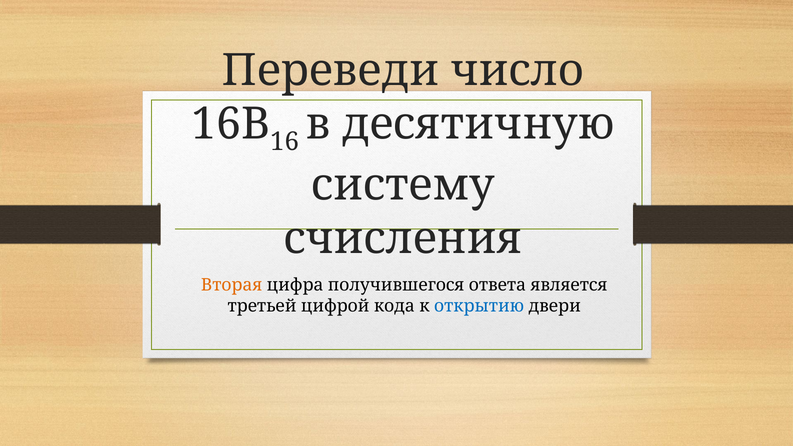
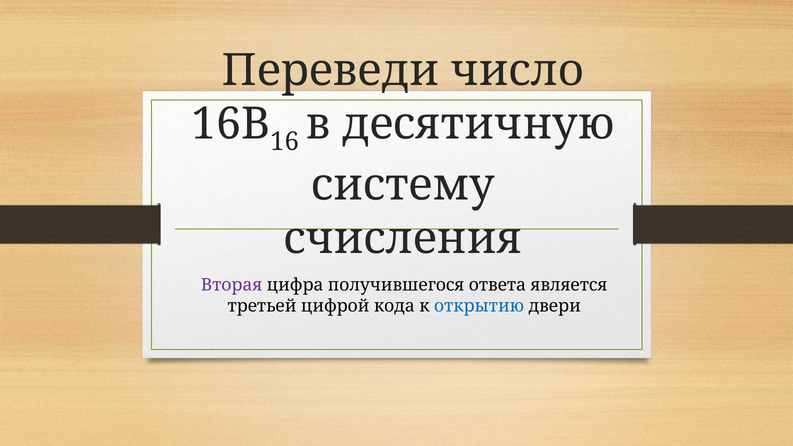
Вторая colour: orange -> purple (232, 285)
